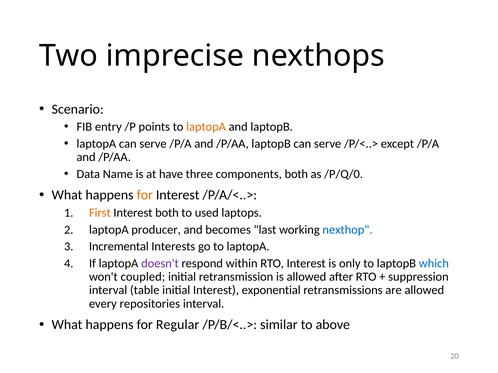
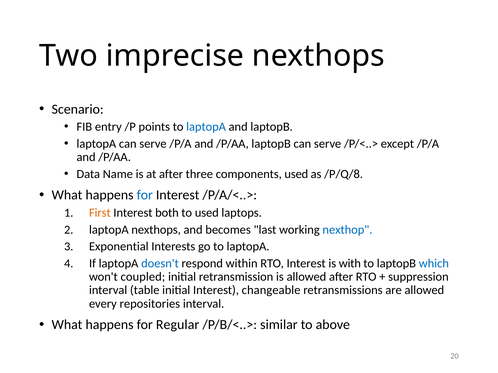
laptopA colour: orange -> blue (206, 127)
at have: have -> after (171, 174)
components both: both -> used (296, 174)
/P/Q/0: /P/Q/0 -> /P/Q/8 (344, 174)
for colour: orange -> blue (145, 195)
laptopA producer: producer -> nexthops (156, 230)
Incremental: Incremental -> Exponential (119, 247)
doesn't colour: purple -> blue (160, 264)
only: only -> with (350, 264)
exponential: exponential -> changeable (271, 291)
